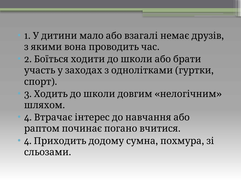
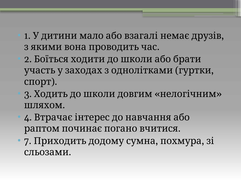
4: 4 -> 7 (28, 141)
